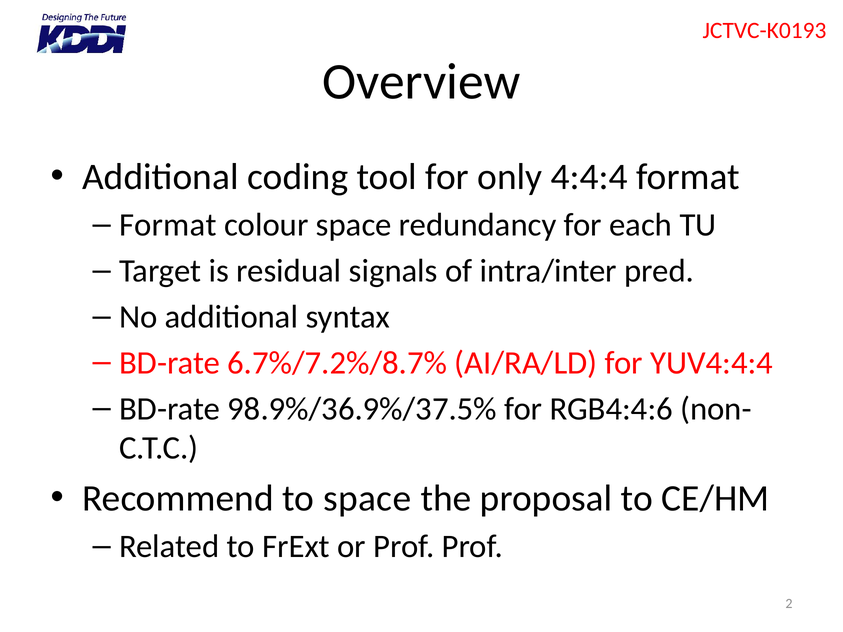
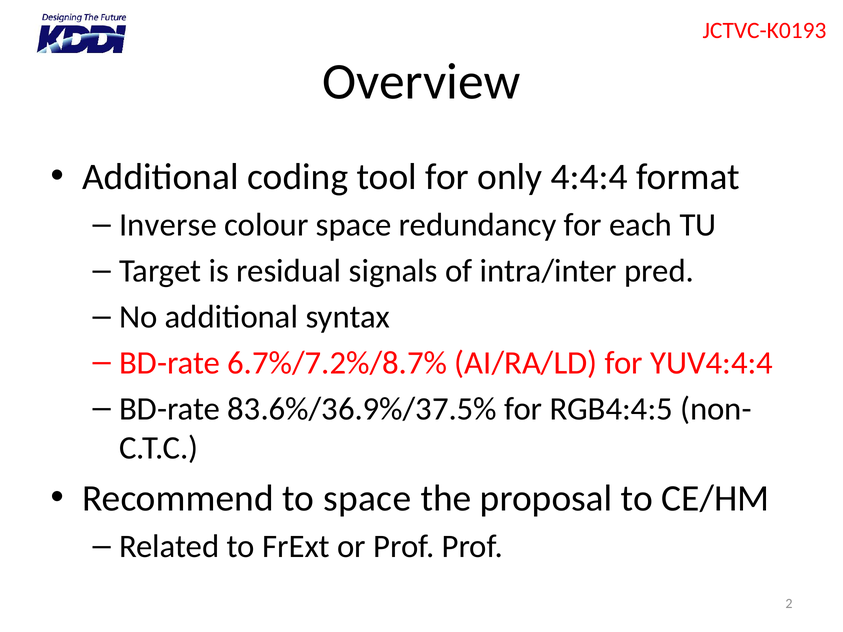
Format: Format -> Inverse (168, 225)
98.9%/36.9%/37.5%: 98.9%/36.9%/37.5% -> 83.6%/36.9%/37.5% (362, 409)
RGB4:4:6: RGB4:4:6 -> RGB4:4:5 (611, 409)
